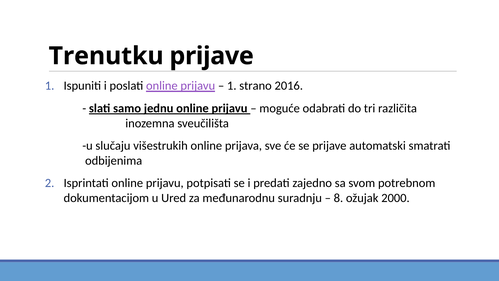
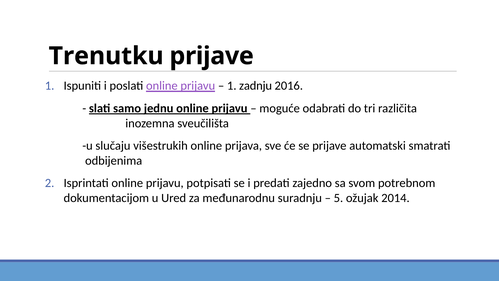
strano: strano -> zadnju (256, 86)
8: 8 -> 5 (338, 198)
2000: 2000 -> 2014 (395, 198)
